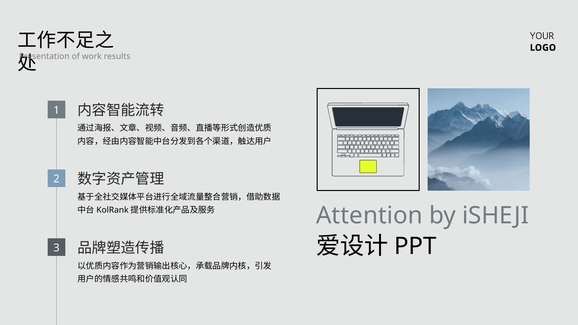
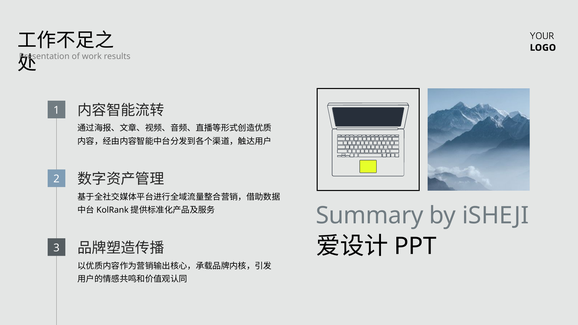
Attention: Attention -> Summary (370, 216)
